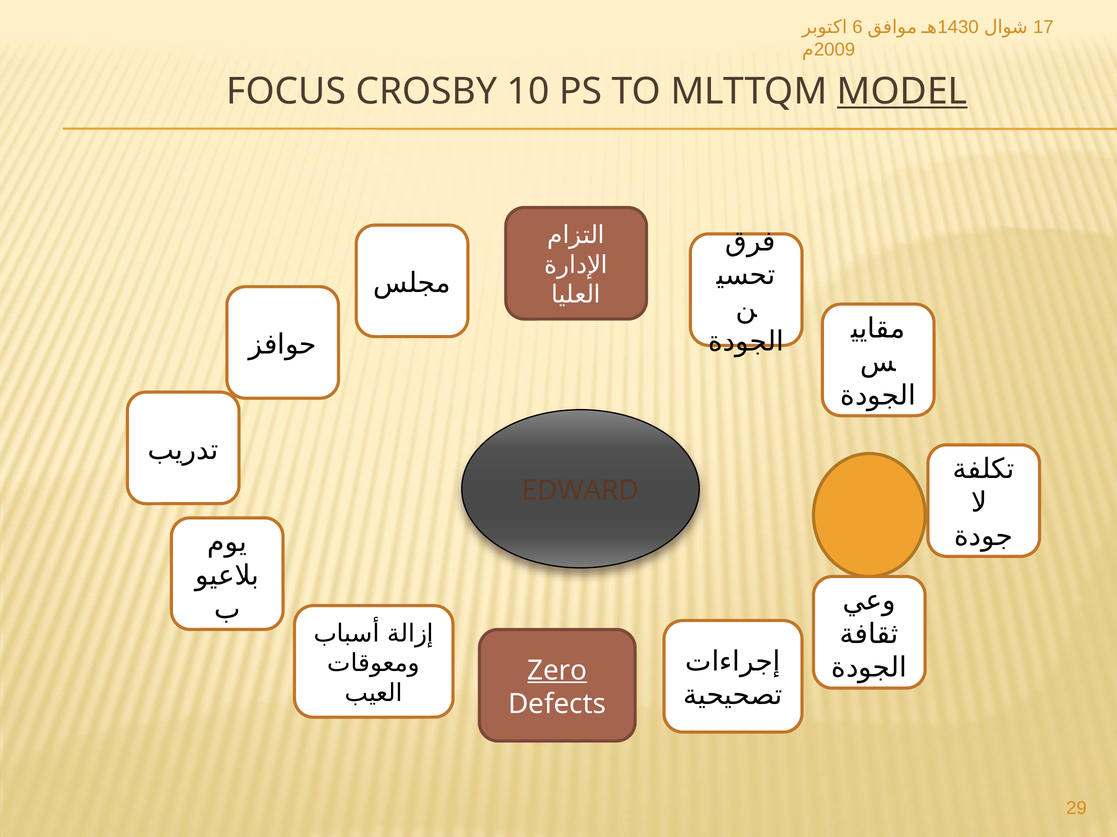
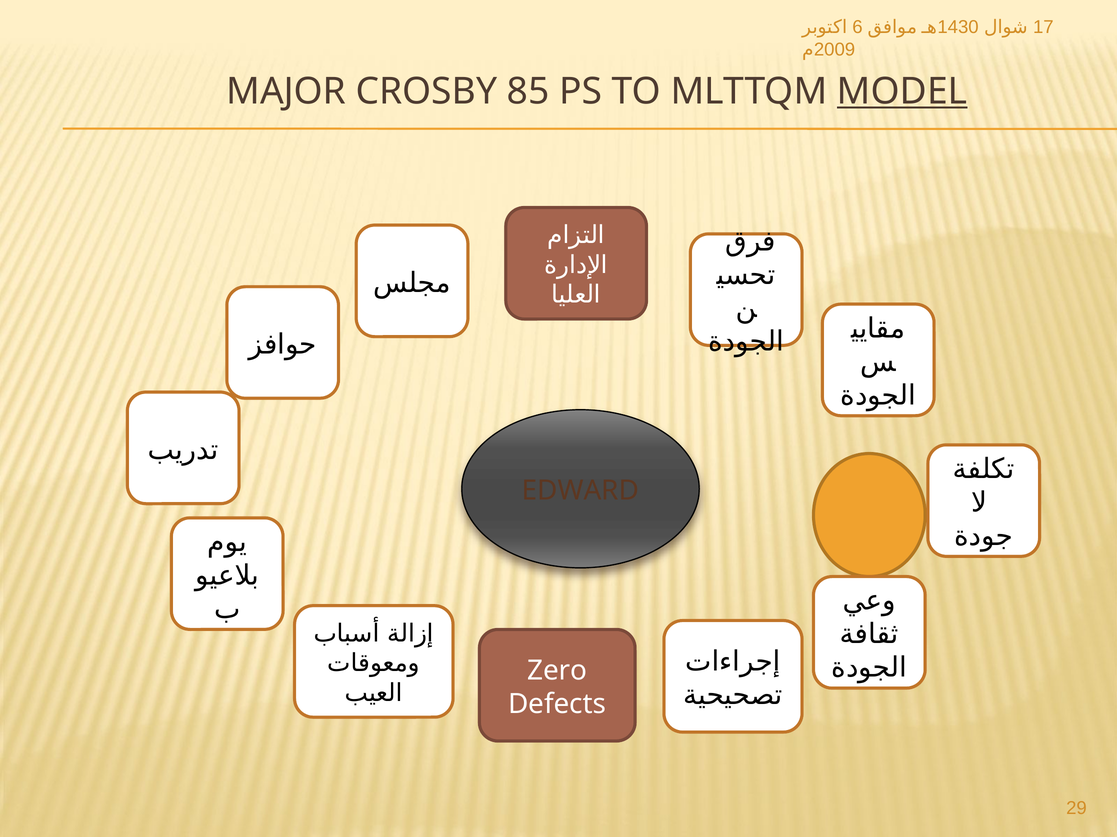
FOCUS: FOCUS -> MAJOR (286, 92)
10: 10 -> 85 (528, 92)
Zero underline: present -> none (557, 671)
